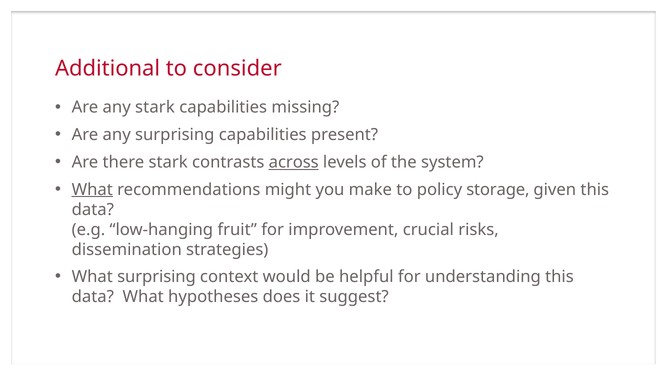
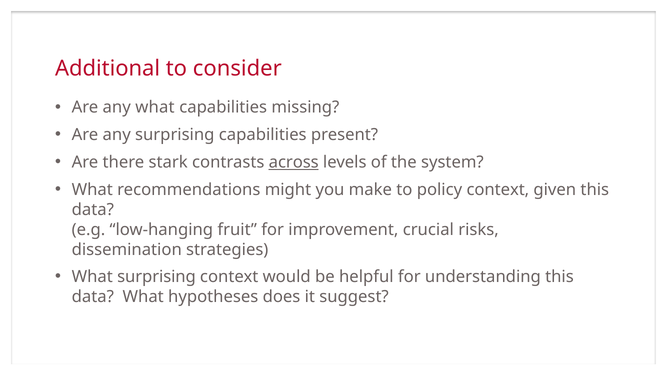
any stark: stark -> what (155, 108)
What underline: present -> none (92, 190)
policy storage: storage -> context (498, 190)
